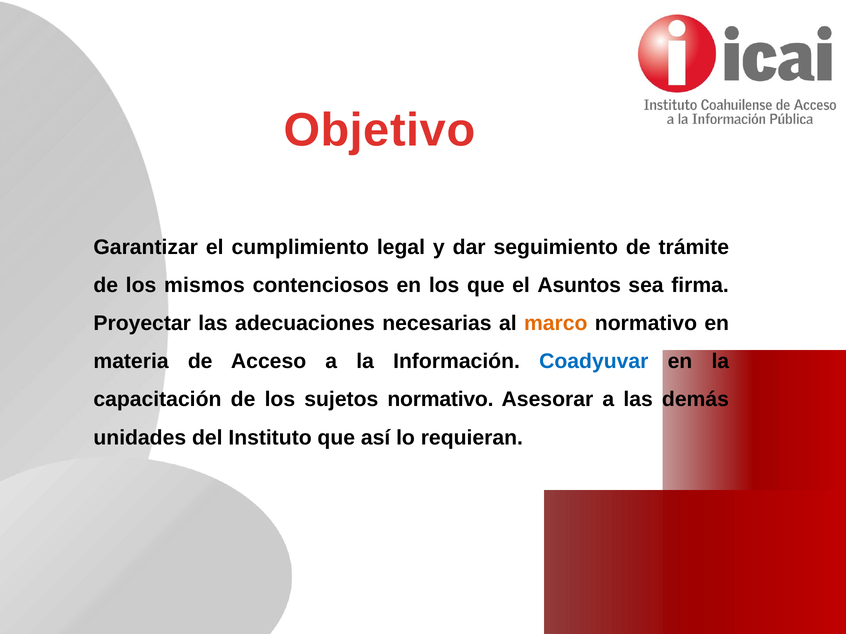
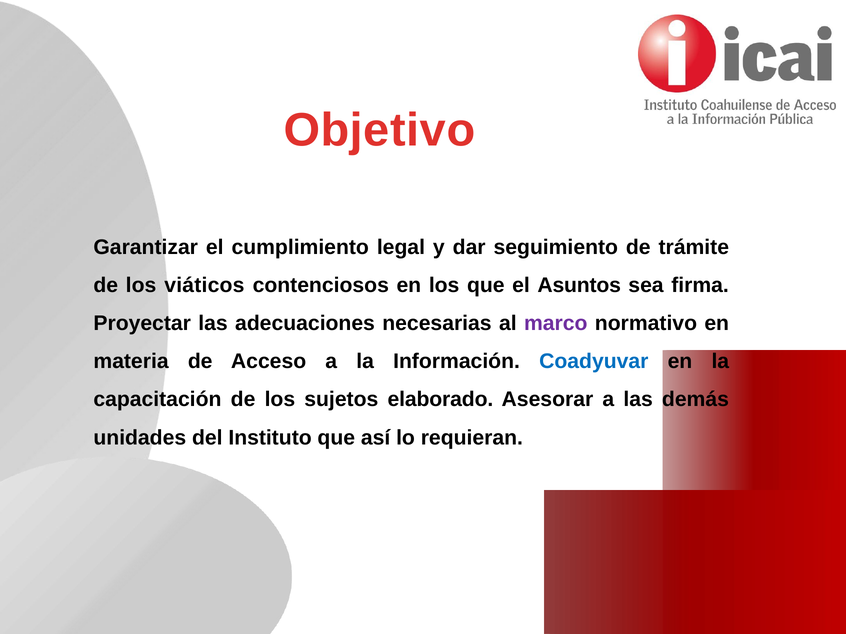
mismos: mismos -> viáticos (204, 286)
marco colour: orange -> purple (556, 324)
sujetos normativo: normativo -> elaborado (440, 400)
